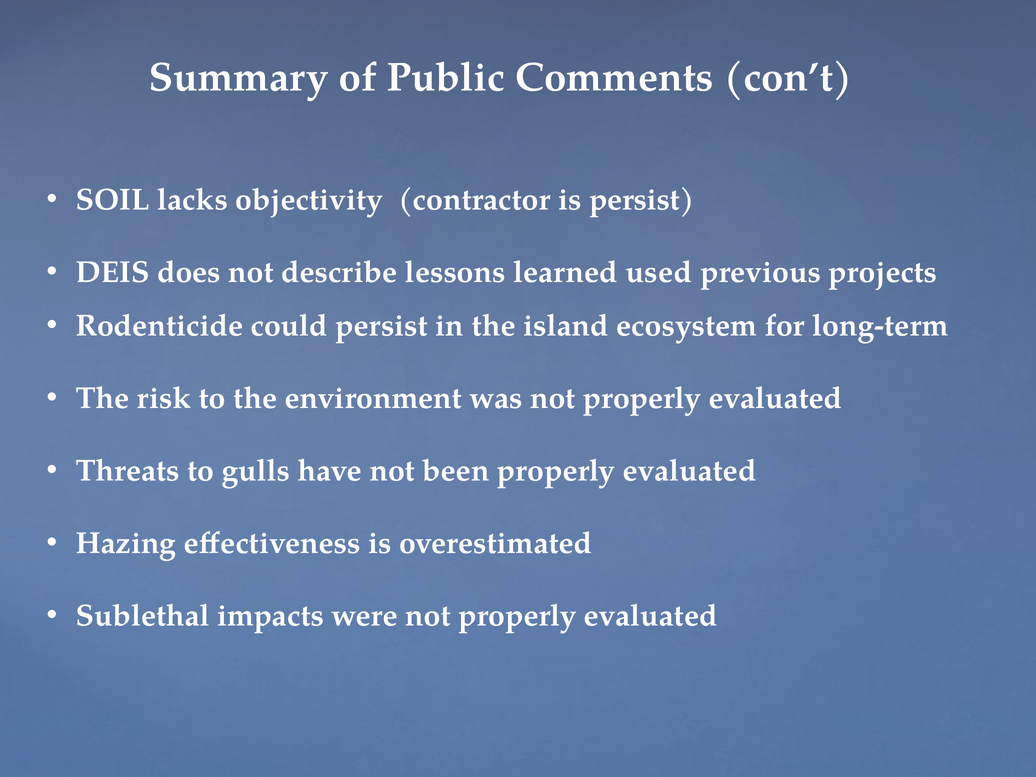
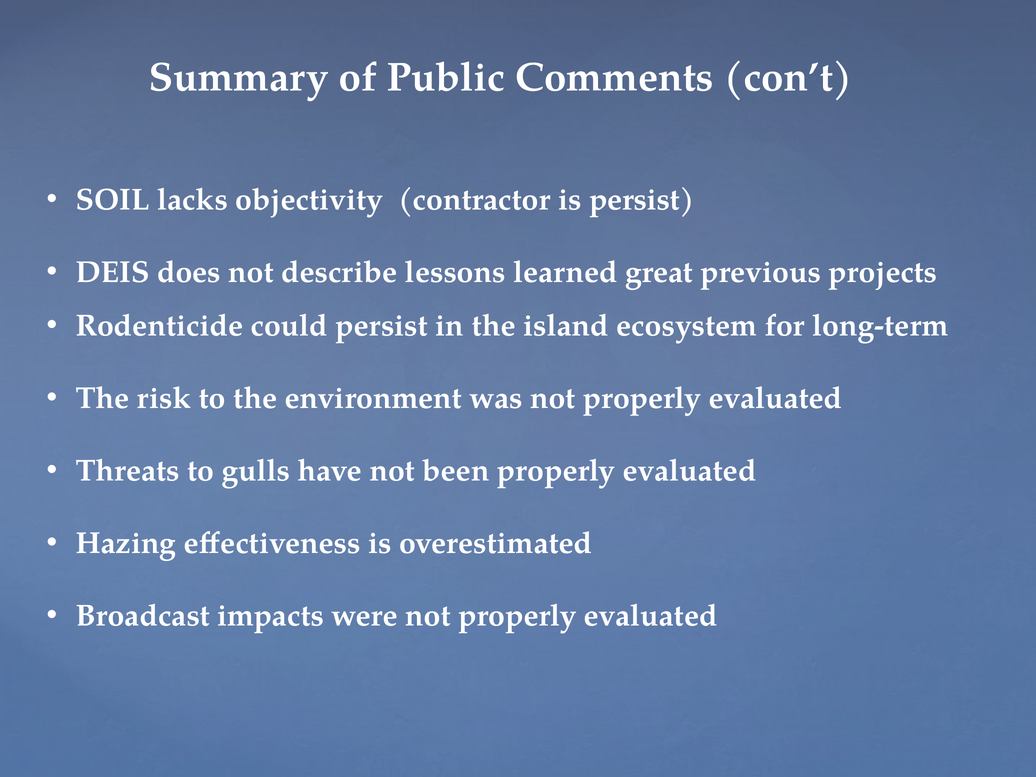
used: used -> great (659, 272)
Sublethal: Sublethal -> Broadcast (143, 616)
